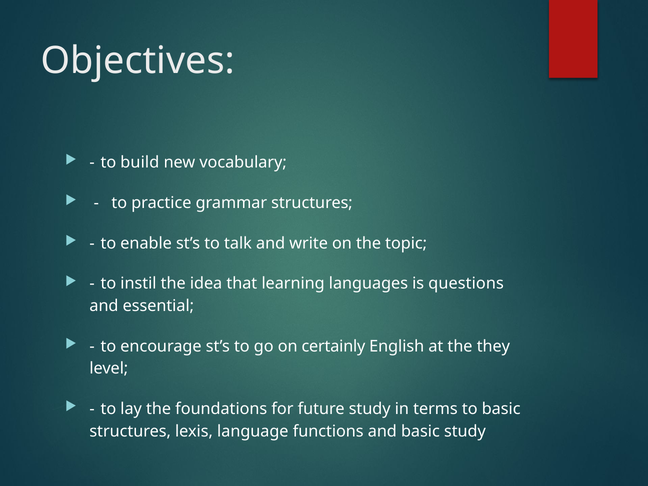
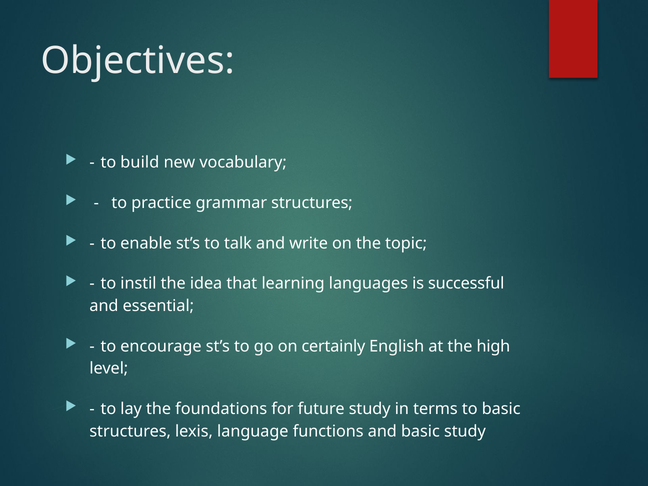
questions: questions -> successful (466, 284)
they: they -> high (493, 346)
